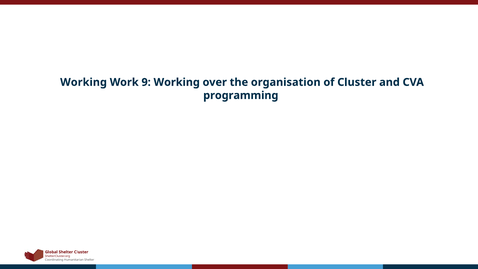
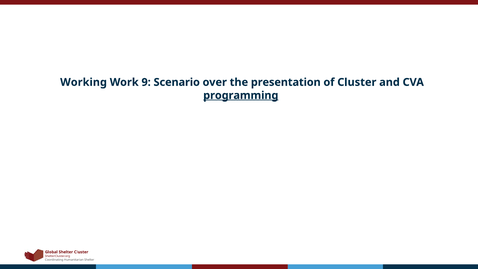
9 Working: Working -> Scenario (177, 82)
organisation: organisation -> presentation (286, 82)
programming underline: none -> present (241, 95)
